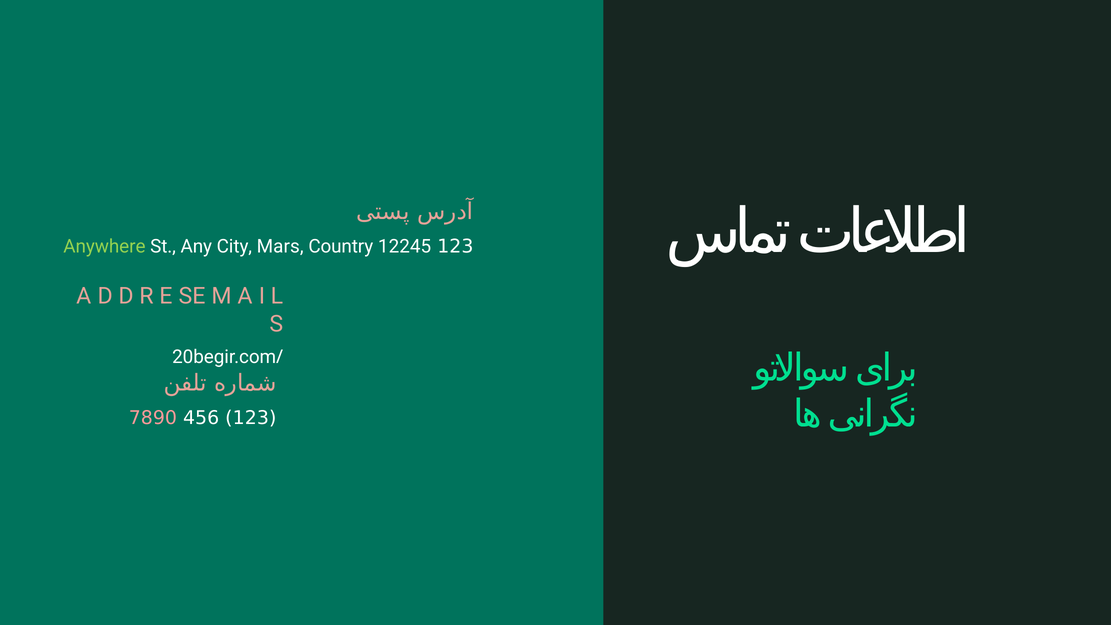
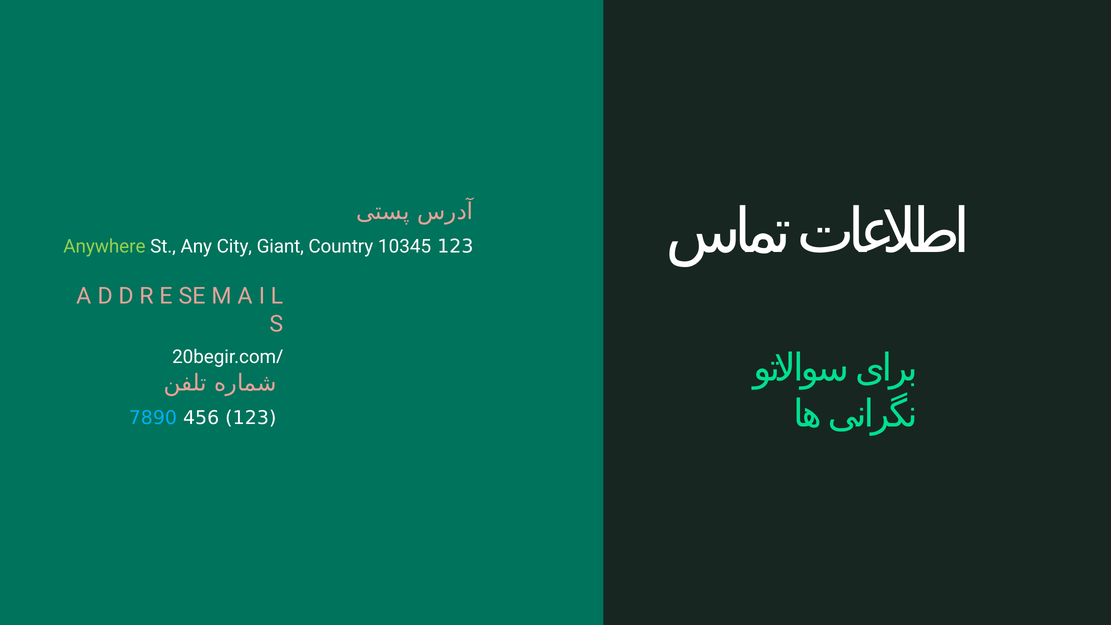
Mars: Mars -> Giant (280, 247)
12245: 12245 -> 10345 (405, 247)
7890 colour: pink -> light blue (153, 418)
